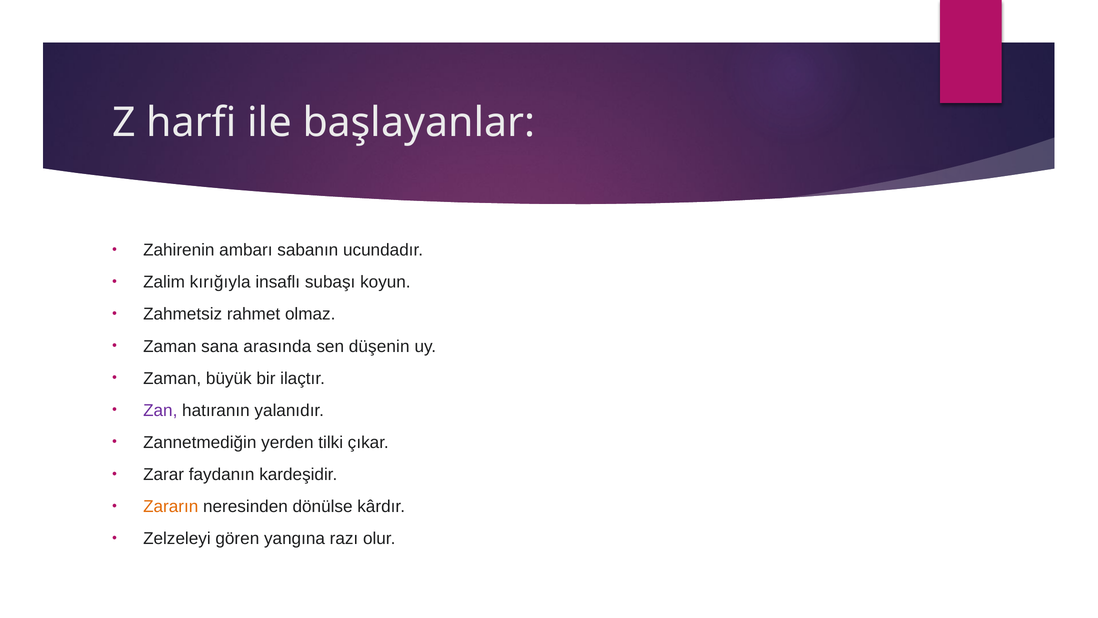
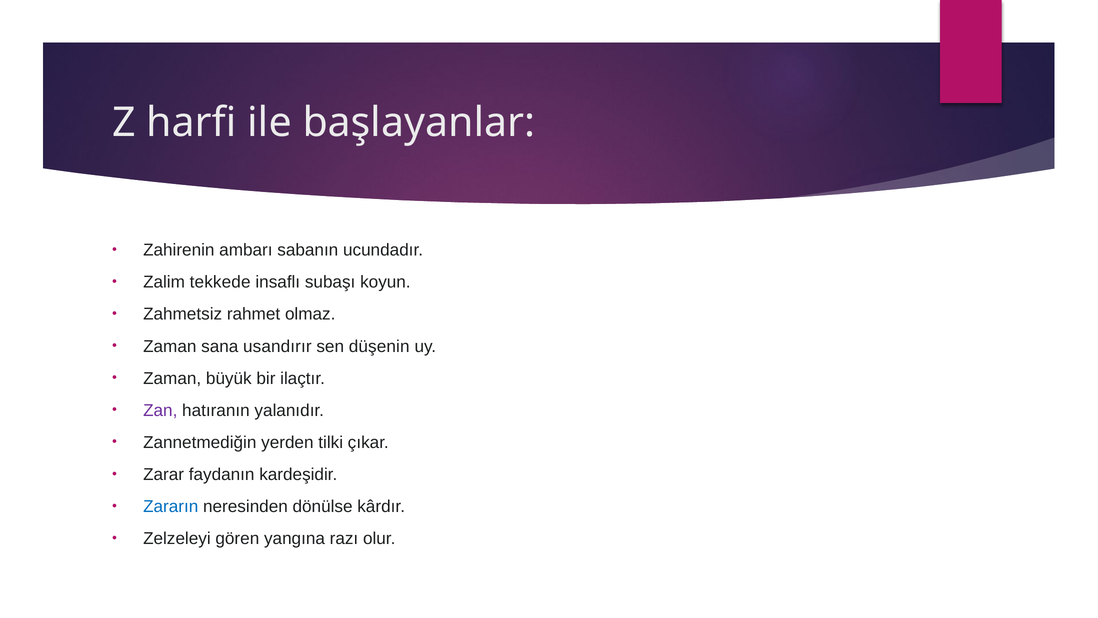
kırığıyla: kırığıyla -> tekkede (220, 282)
arasında: arasında -> usandırır (277, 346)
Zararın colour: orange -> blue (171, 506)
